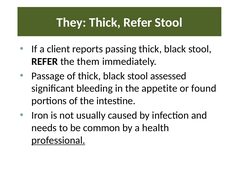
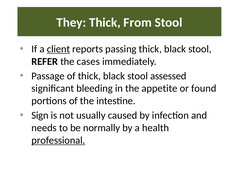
Thick Refer: Refer -> From (138, 22)
client underline: none -> present (58, 49)
them: them -> cases (88, 61)
Iron: Iron -> Sign (40, 115)
common: common -> normally (102, 128)
